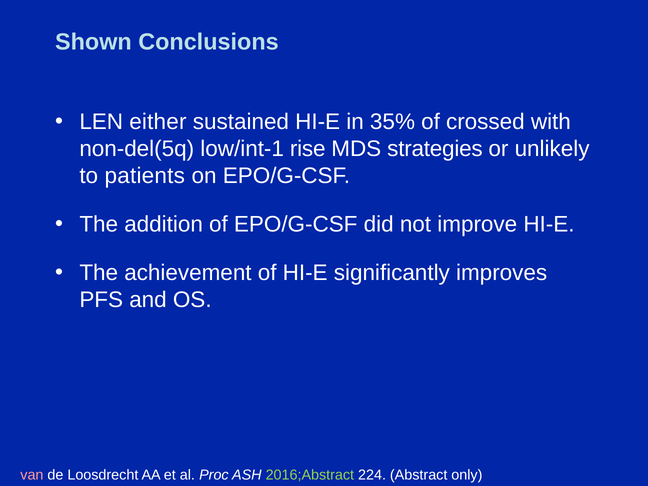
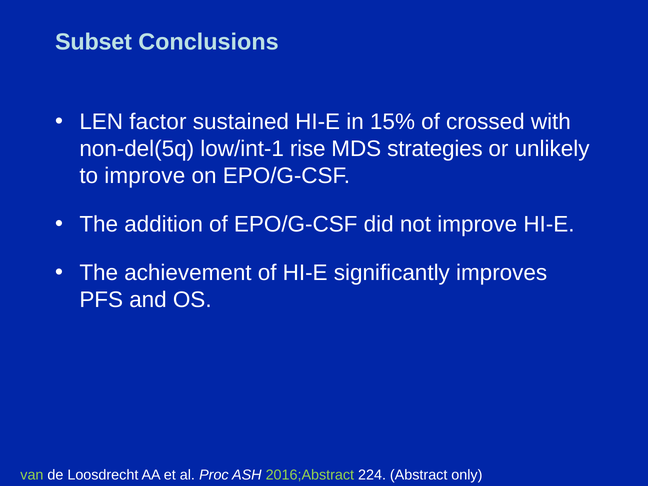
Shown: Shown -> Subset (94, 42)
either: either -> factor (158, 122)
35%: 35% -> 15% (393, 122)
to patients: patients -> improve (145, 176)
van colour: pink -> light green (32, 475)
